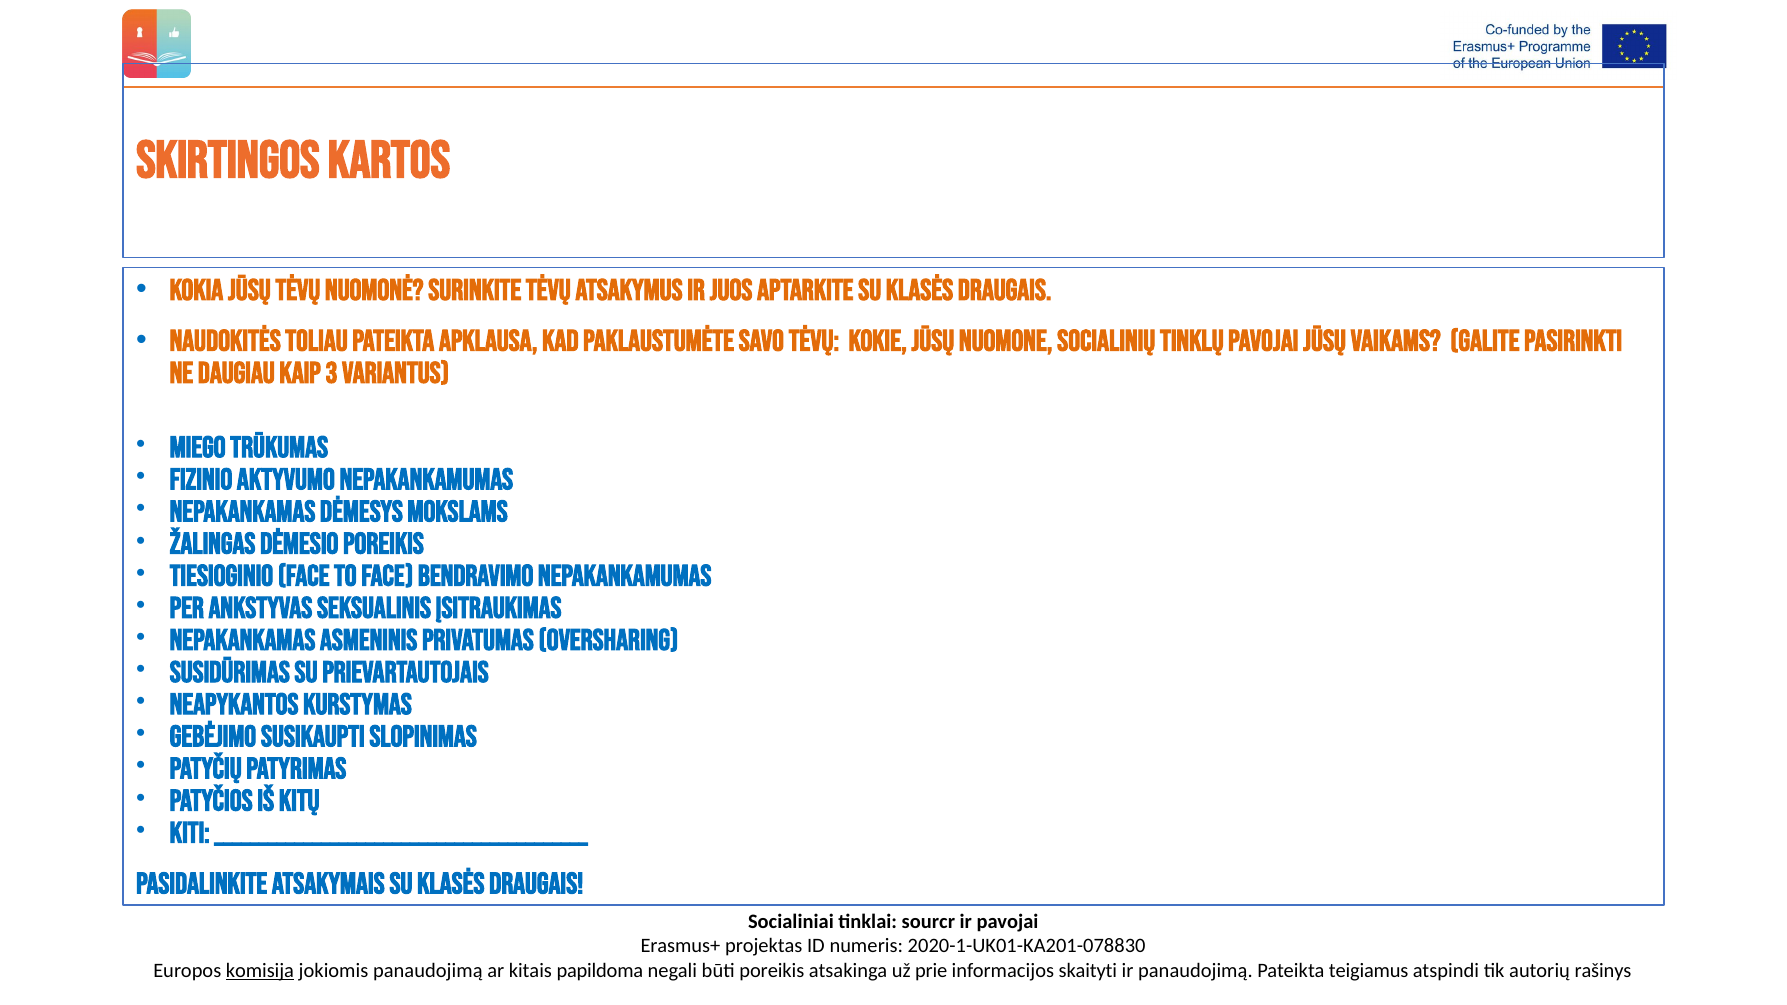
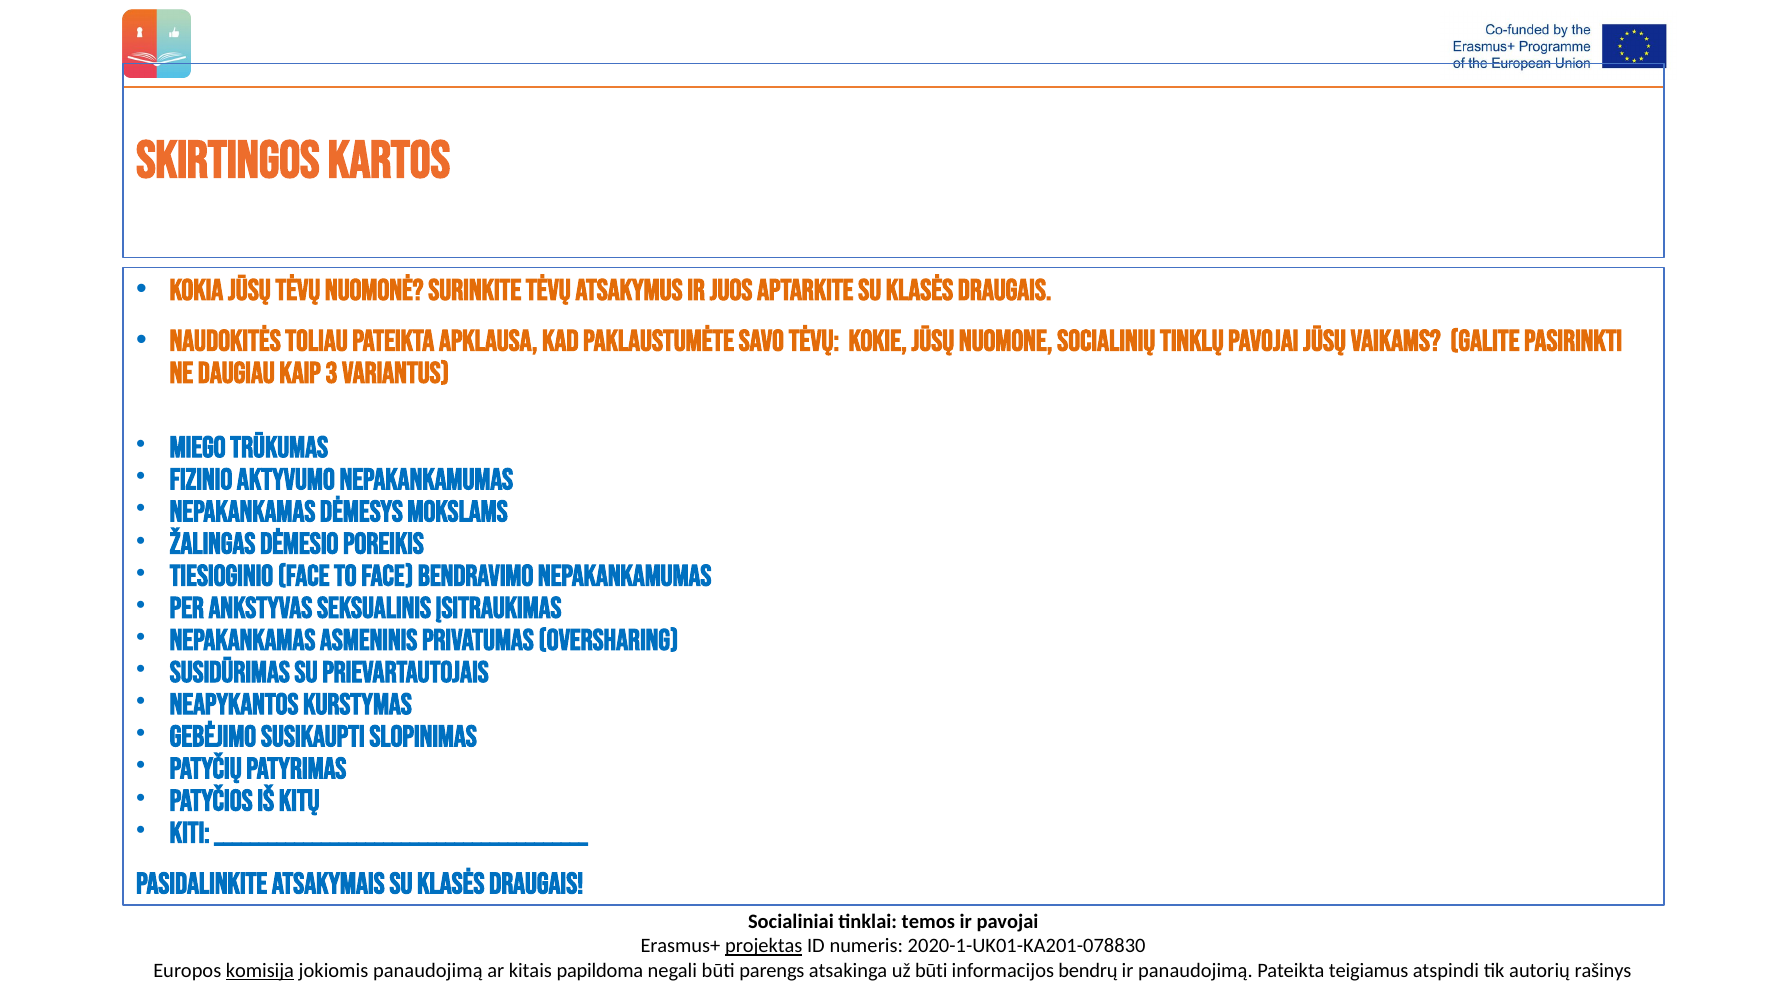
sourcr: sourcr -> temos (928, 922)
projektas underline: none -> present (764, 946)
būti poreikis: poreikis -> parengs (772, 971)
už prie: prie -> būti (931, 971)
skaityti: skaityti -> bendrų (1088, 971)
